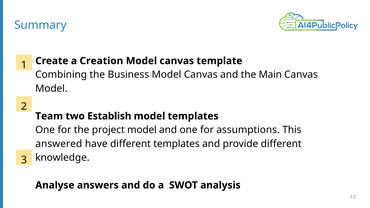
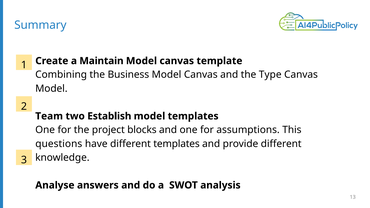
Creation: Creation -> Maintain (101, 61)
Main: Main -> Type (270, 75)
project model: model -> blocks (142, 130)
answered: answered -> questions (59, 144)
